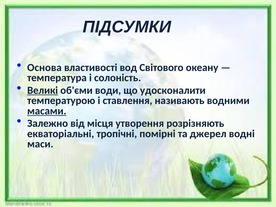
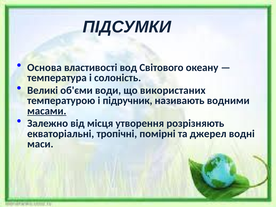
Великі underline: present -> none (43, 90)
удосконалити: удосконалити -> використаних (173, 90)
ставлення: ставлення -> підручник (128, 101)
